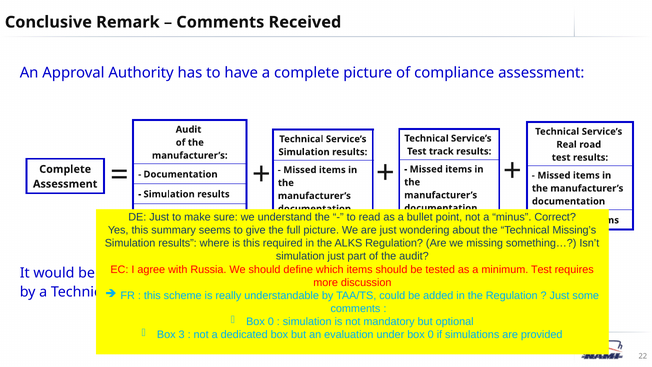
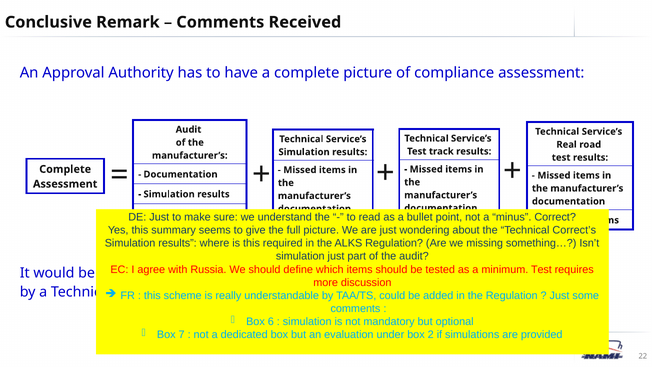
Missing’s: Missing’s -> Correct’s (574, 230)
0: 0 -> 6 (271, 321)
3: 3 -> 7 (182, 334)
under box 0: 0 -> 2 (431, 334)
